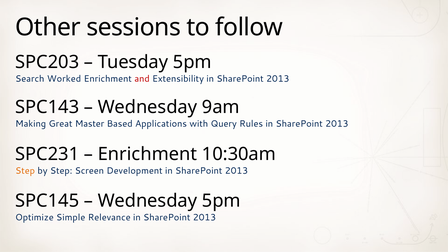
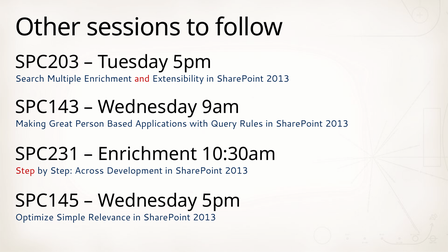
Worked: Worked -> Multiple (64, 79)
Master: Master -> Person (90, 124)
Step colour: orange -> red (25, 171)
Screen: Screen -> Across (89, 171)
